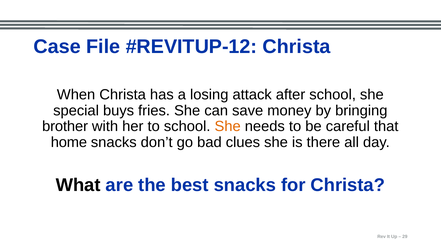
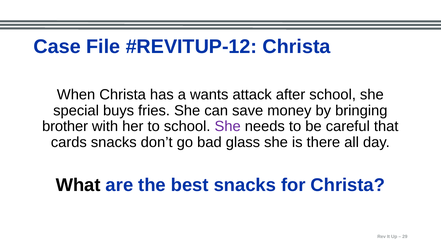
losing: losing -> wants (209, 95)
She colour: orange -> purple (228, 126)
home: home -> cards (69, 142)
clues: clues -> glass (243, 142)
